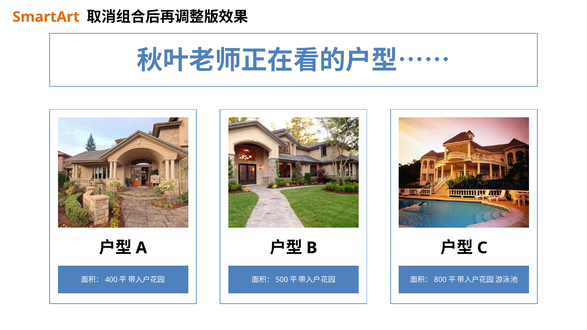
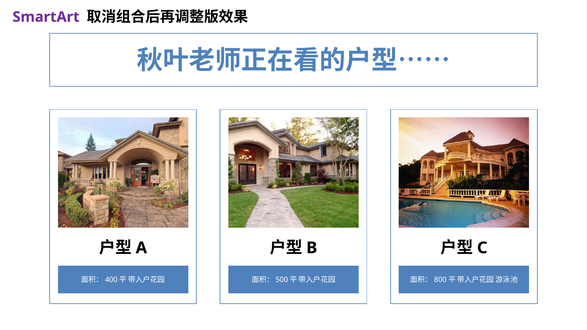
SmartArt colour: orange -> purple (46, 17)
